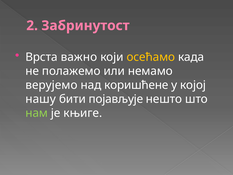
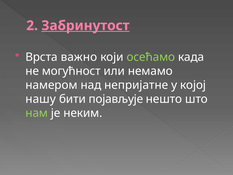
Забринутост underline: none -> present (85, 26)
осећамо colour: yellow -> light green (151, 57)
полажемо: полажемо -> могућност (71, 71)
верујемо: верујемо -> намером (51, 85)
коришћене: коришћене -> непријатне (136, 85)
књиге: књиге -> неким (83, 113)
